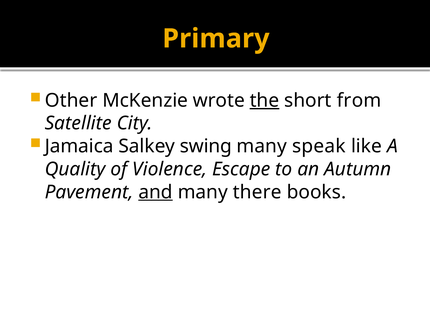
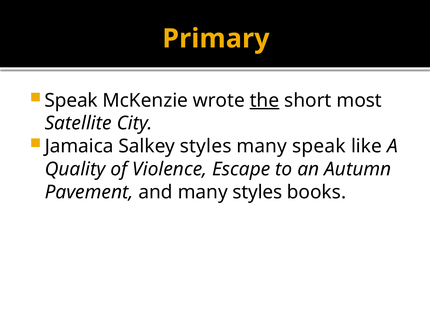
Other: Other -> Speak (71, 101)
from: from -> most (359, 101)
Salkey swing: swing -> styles (206, 146)
and underline: present -> none (156, 192)
many there: there -> styles (257, 192)
